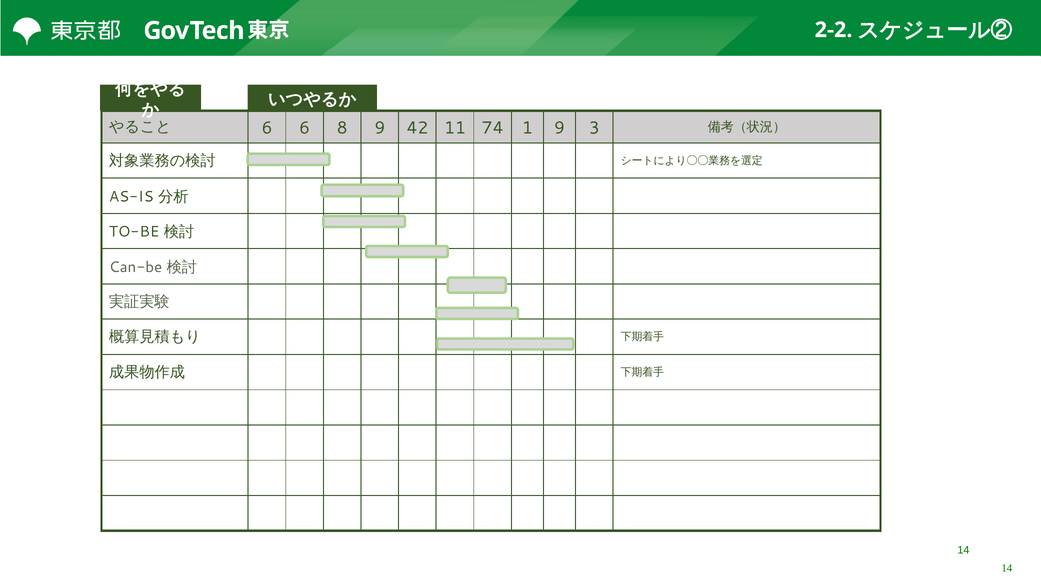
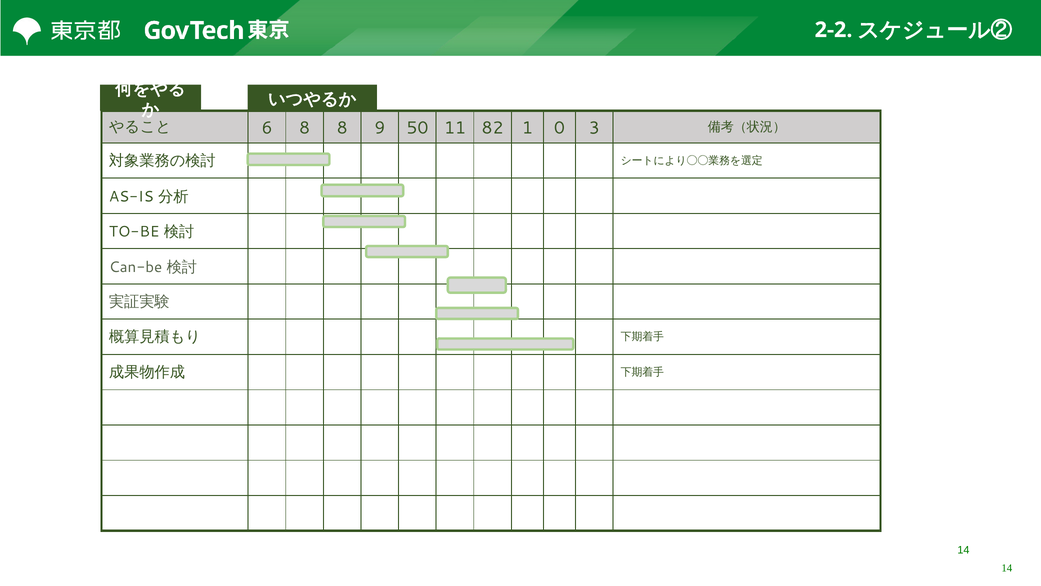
6 6: 6 -> 8 (305, 128)
42: 42 -> 50 (417, 128)
74: 74 -> 82 (493, 128)
1 9: 9 -> 0 (559, 128)
